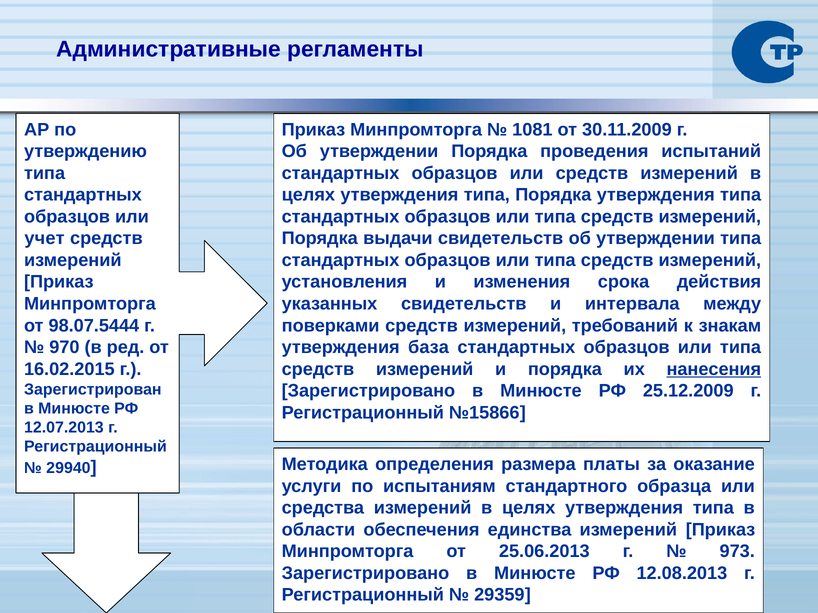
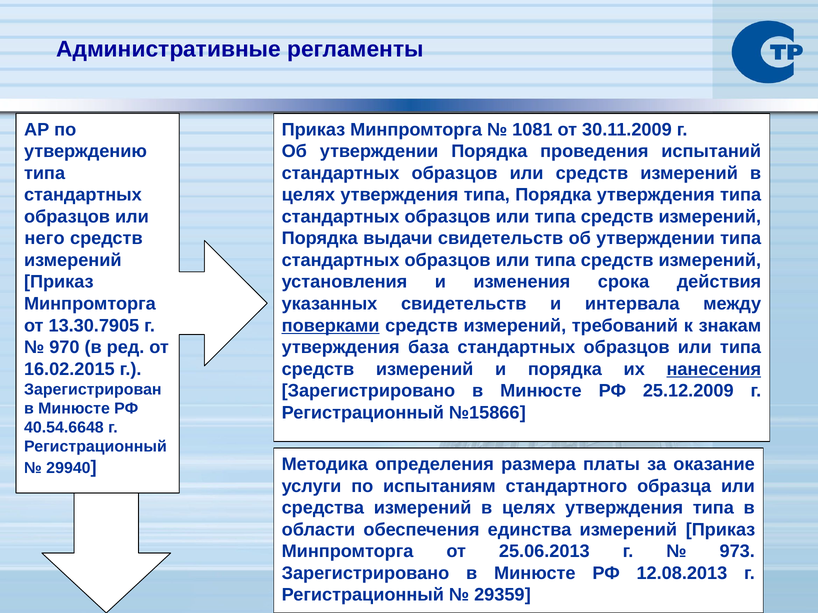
учет: учет -> него (45, 239)
98.07.5444: 98.07.5444 -> 13.30.7905 (94, 326)
поверками underline: none -> present (331, 326)
12.07.2013: 12.07.2013 -> 40.54.6648 (64, 428)
